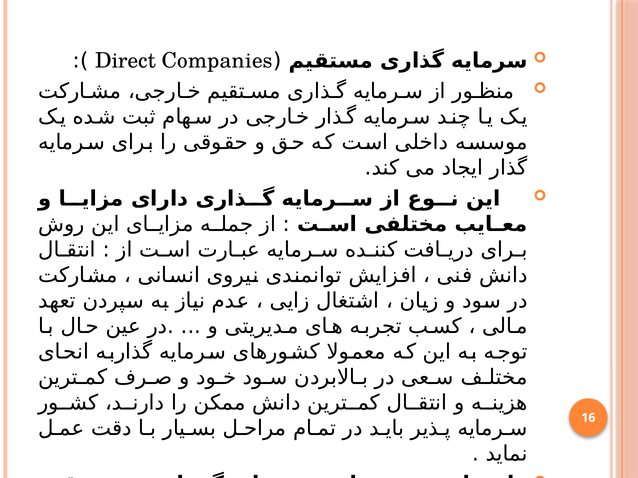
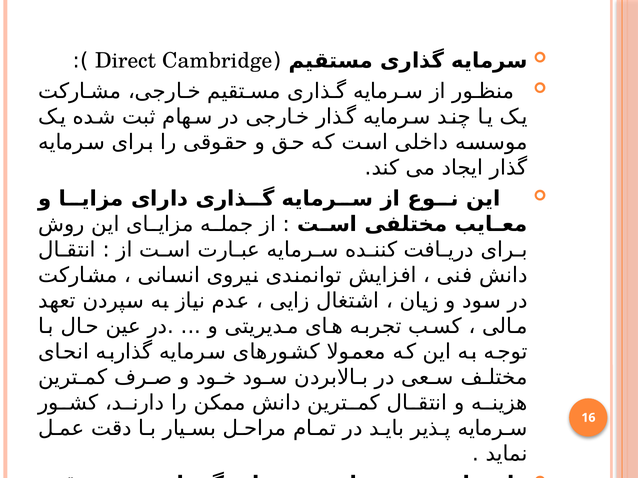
Companies: Companies -> Cambridge (217, 61)
